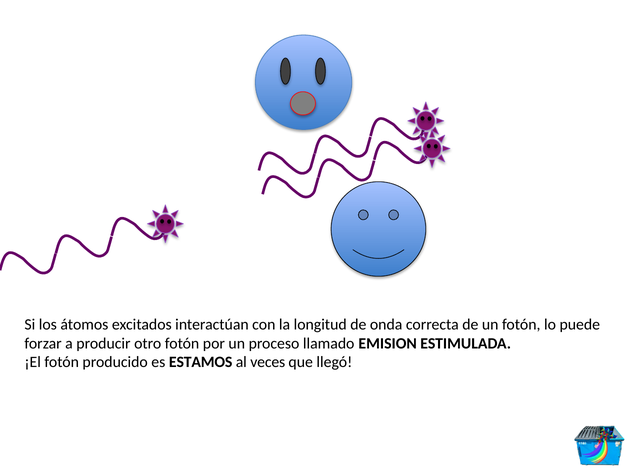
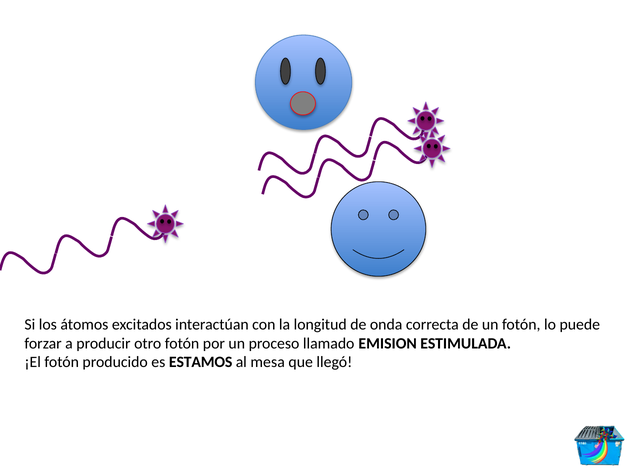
veces: veces -> mesa (268, 362)
